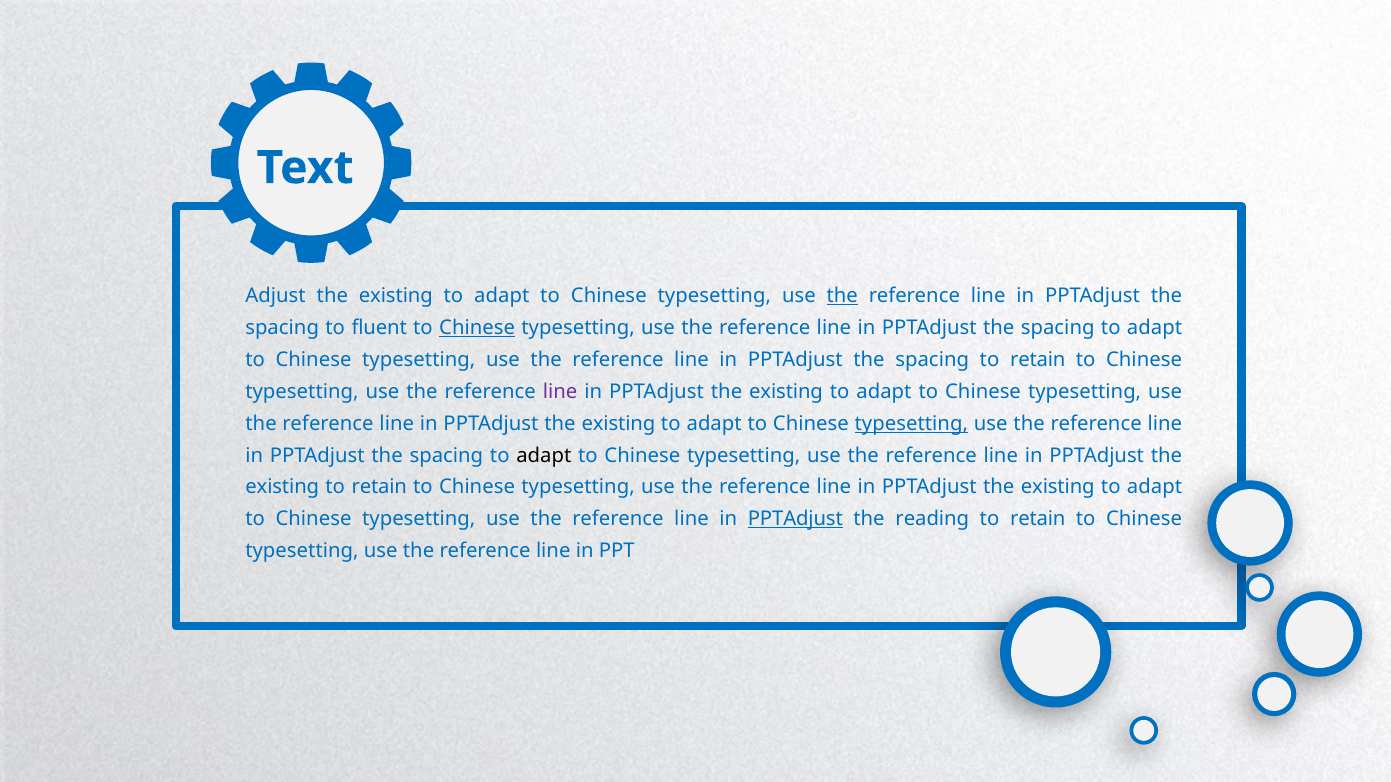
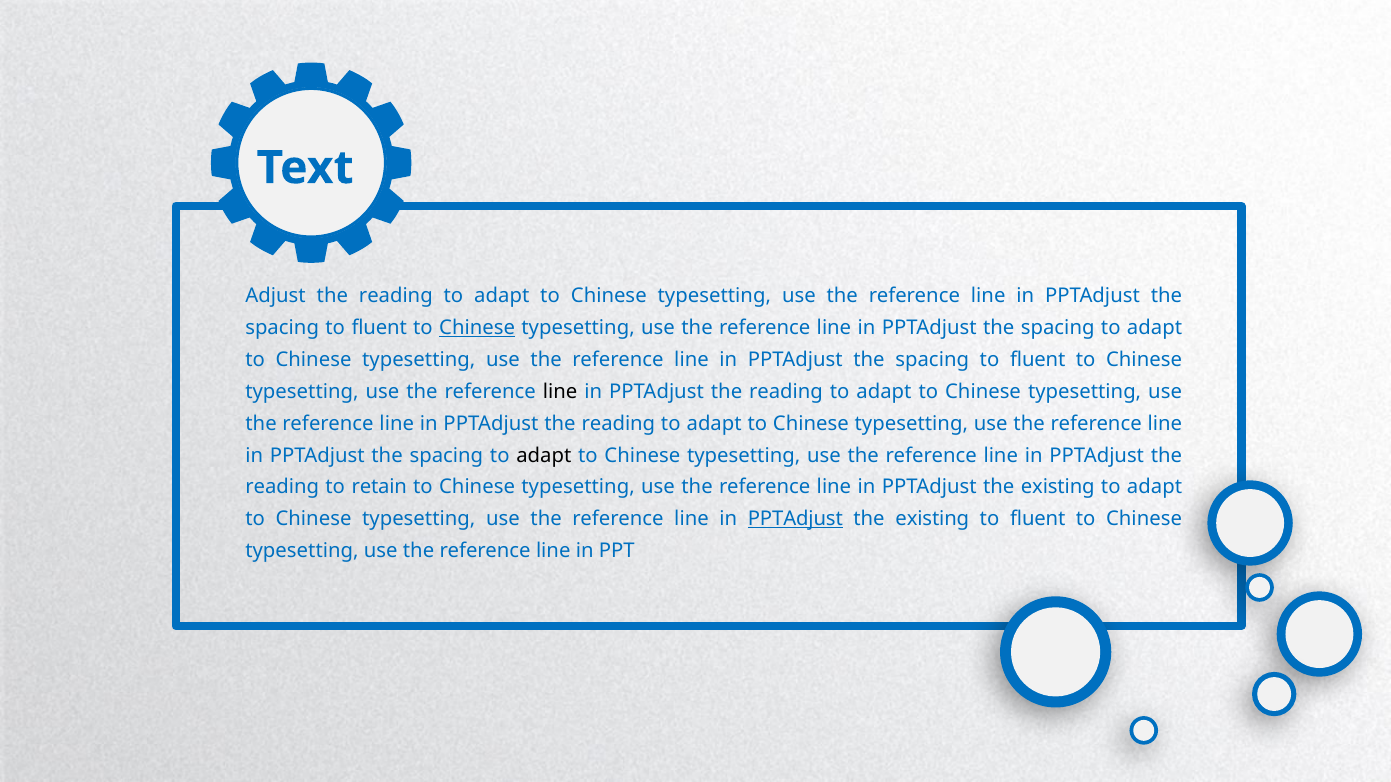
Adjust the existing: existing -> reading (396, 296)
the underline: present -> none (842, 296)
retain: retain -> fluent (1038, 360)
line colour: purple -> black (560, 392)
existing: existing -> reading (786, 392)
existing: existing -> reading (618, 424)
typesetting underline: present -> none (911, 424)
existing: existing -> reading (282, 487)
reading: reading -> existing (932, 519)
retain: retain -> fluent (1038, 519)
